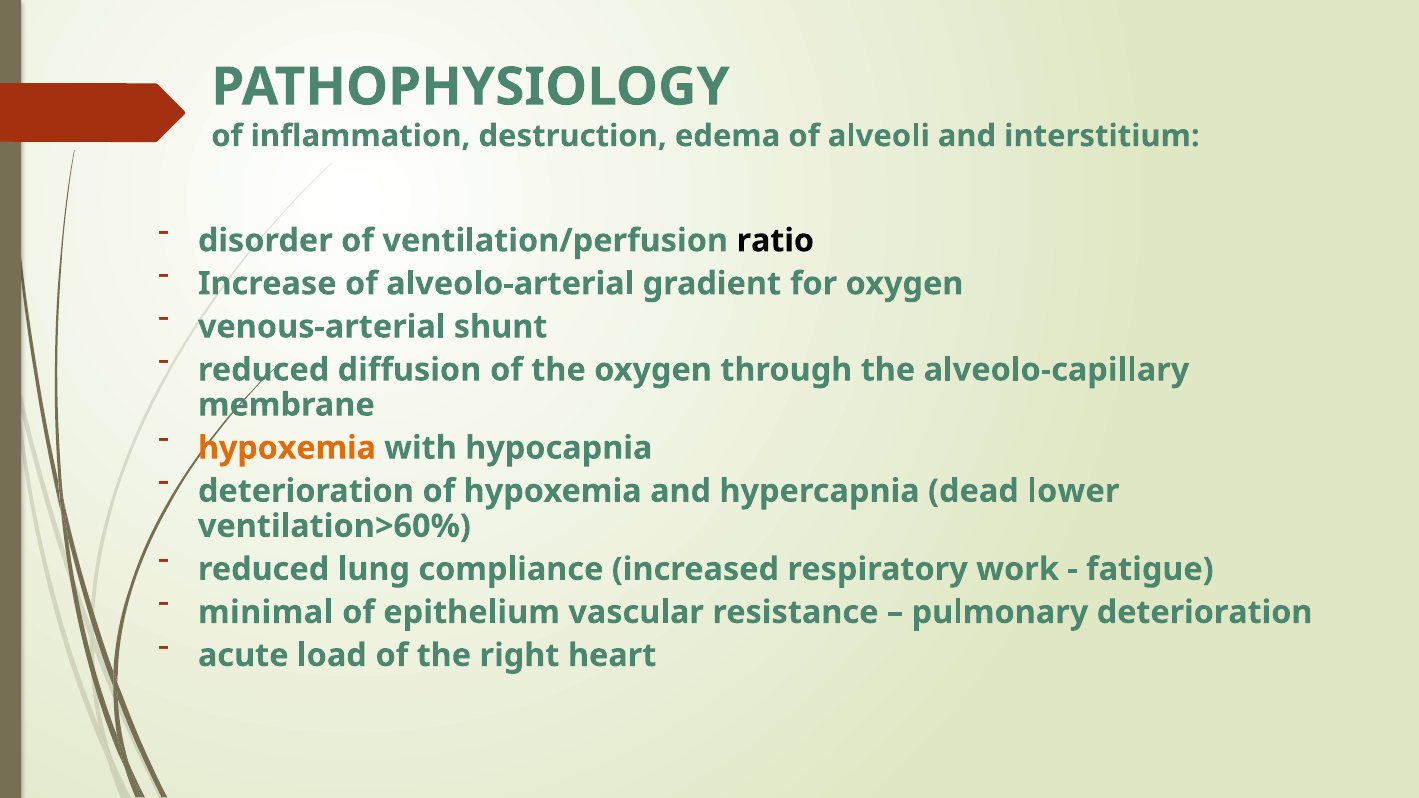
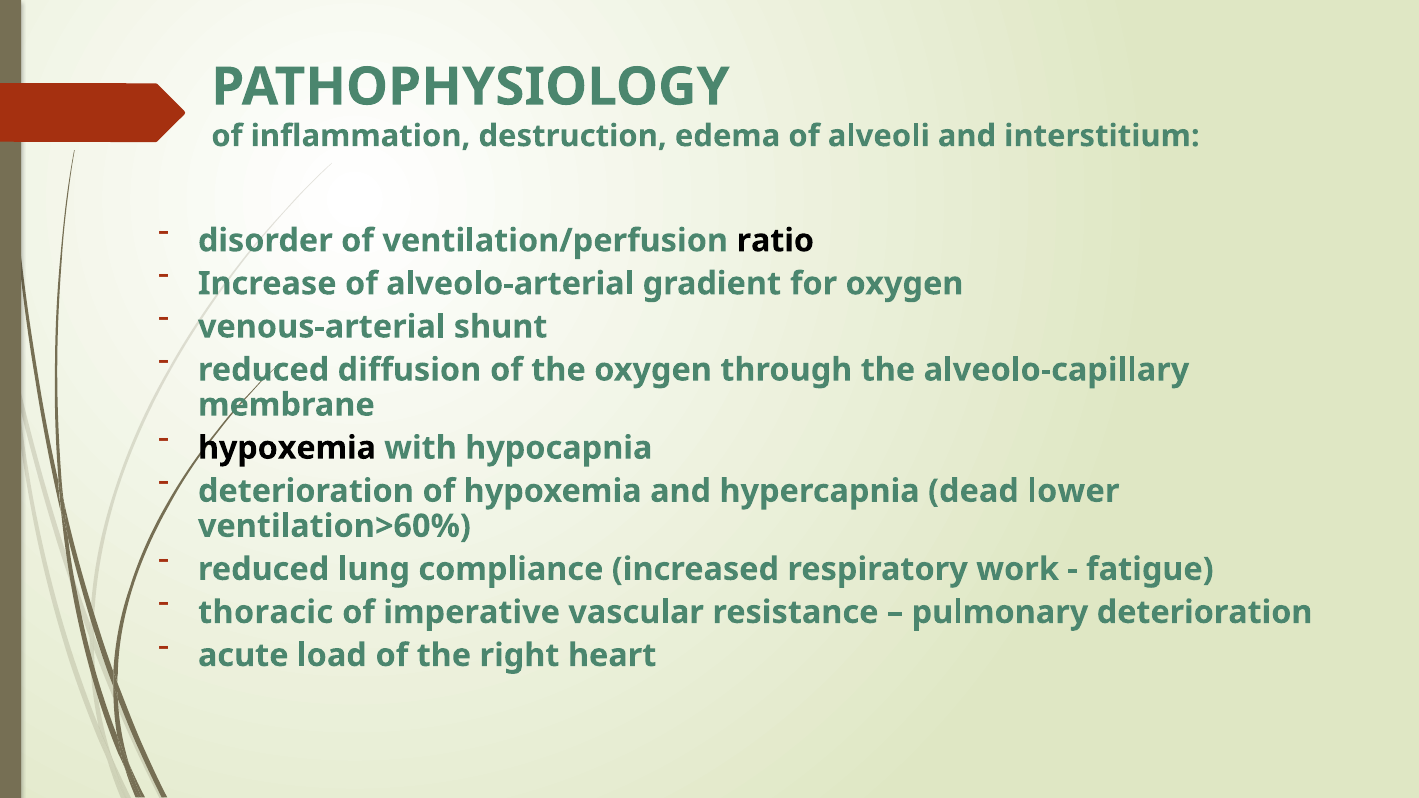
hypoxemia colour: orange -> black (287, 448)
minimal: minimal -> thoracic (266, 612)
epithelium: epithelium -> imperative (472, 612)
